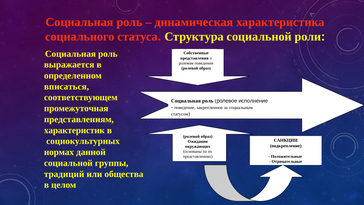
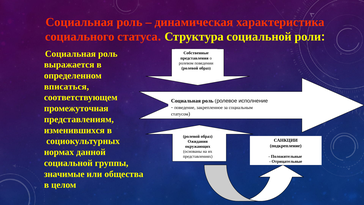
характеристик: характеристик -> изменившихся (74, 130)
традиций: традиций -> значимые (64, 174)
